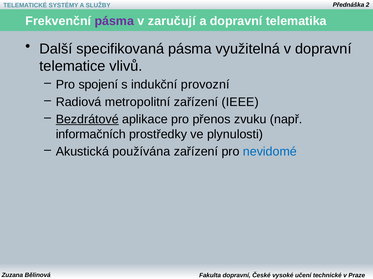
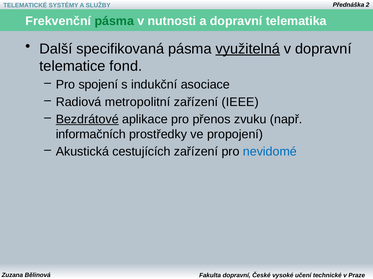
pásma colour: purple -> green (114, 21)
zaručují: zaručují -> nutnosti (172, 21)
využitelná underline: none -> present (248, 49)
vlivů: vlivů -> fond (126, 66)
provozní: provozní -> asociace (205, 85)
plynulosti: plynulosti -> propojení (235, 135)
používána: používána -> cestujících (141, 152)
